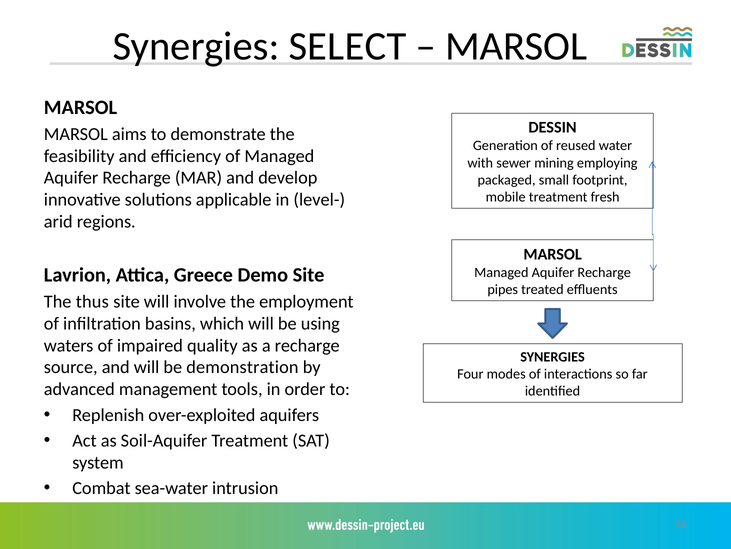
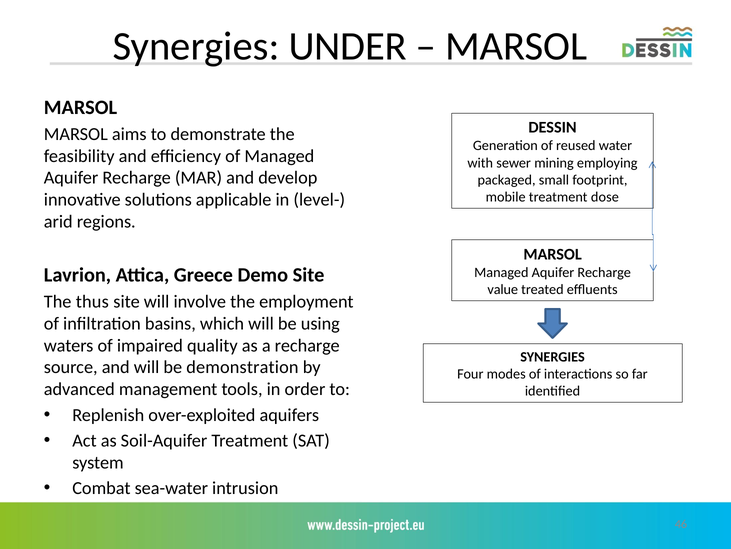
SELECT: SELECT -> UNDER (348, 46)
fresh: fresh -> dose (605, 197)
pipes: pipes -> value (503, 289)
